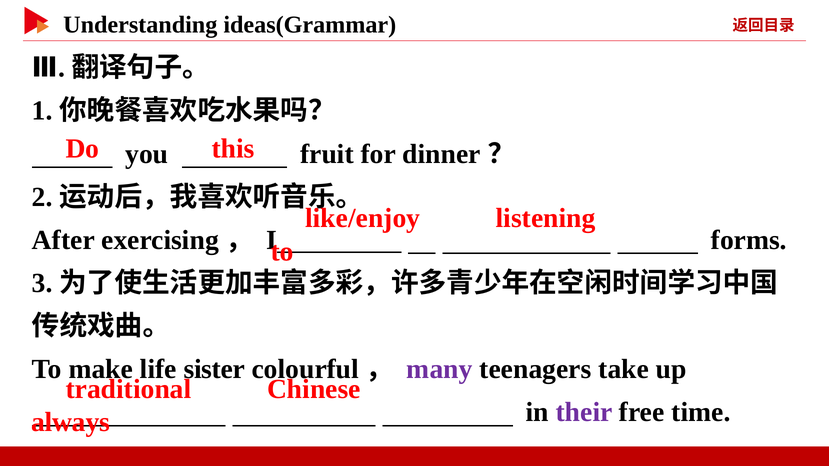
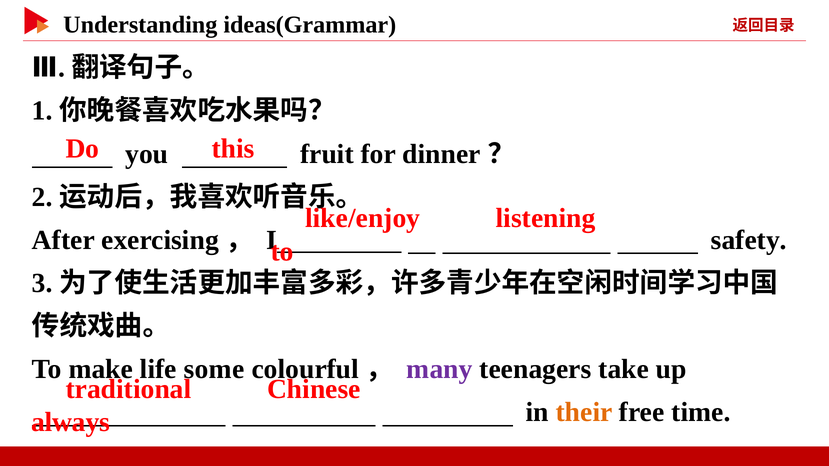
forms: forms -> safety (749, 240)
sister: sister -> some (214, 370)
their colour: purple -> orange (584, 413)
